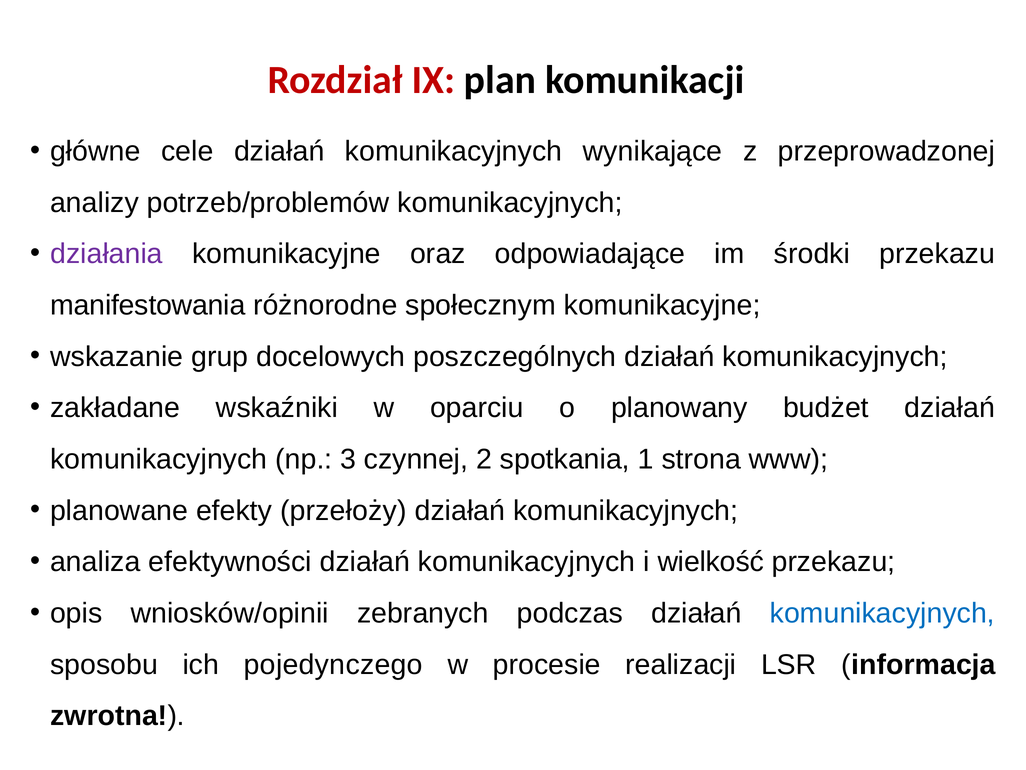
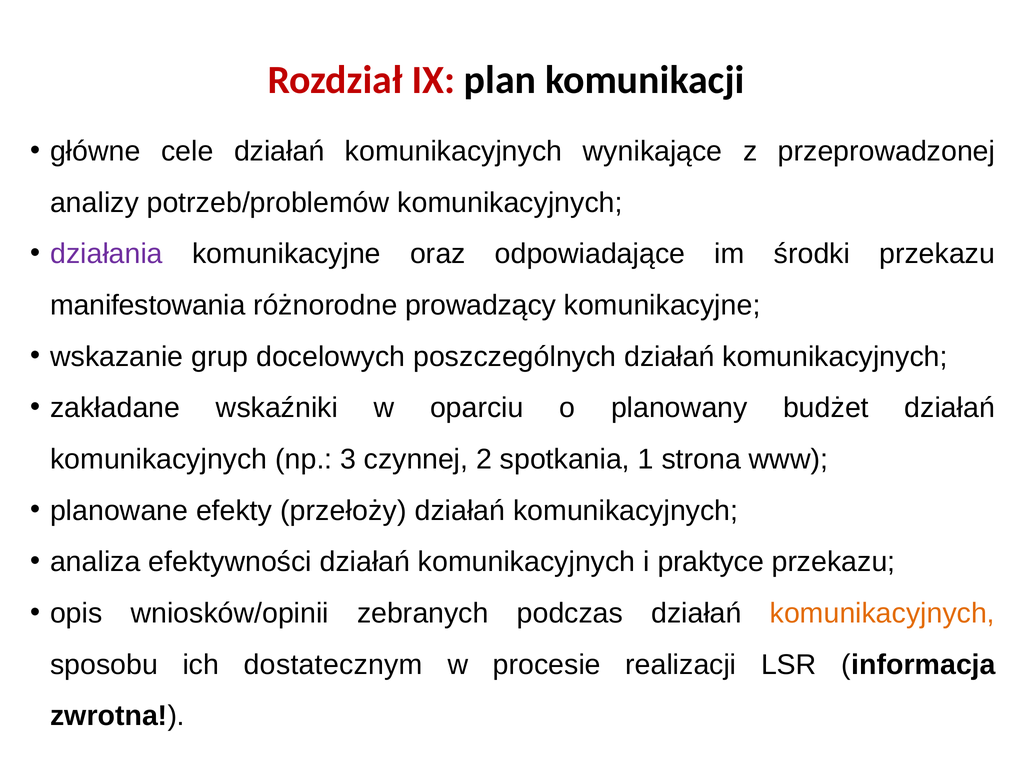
społecznym: społecznym -> prowadzący (481, 305)
wielkość: wielkość -> praktyce (711, 562)
komunikacyjnych colour: blue -> orange (882, 613)
pojedynczego: pojedynczego -> dostatecznym (333, 664)
